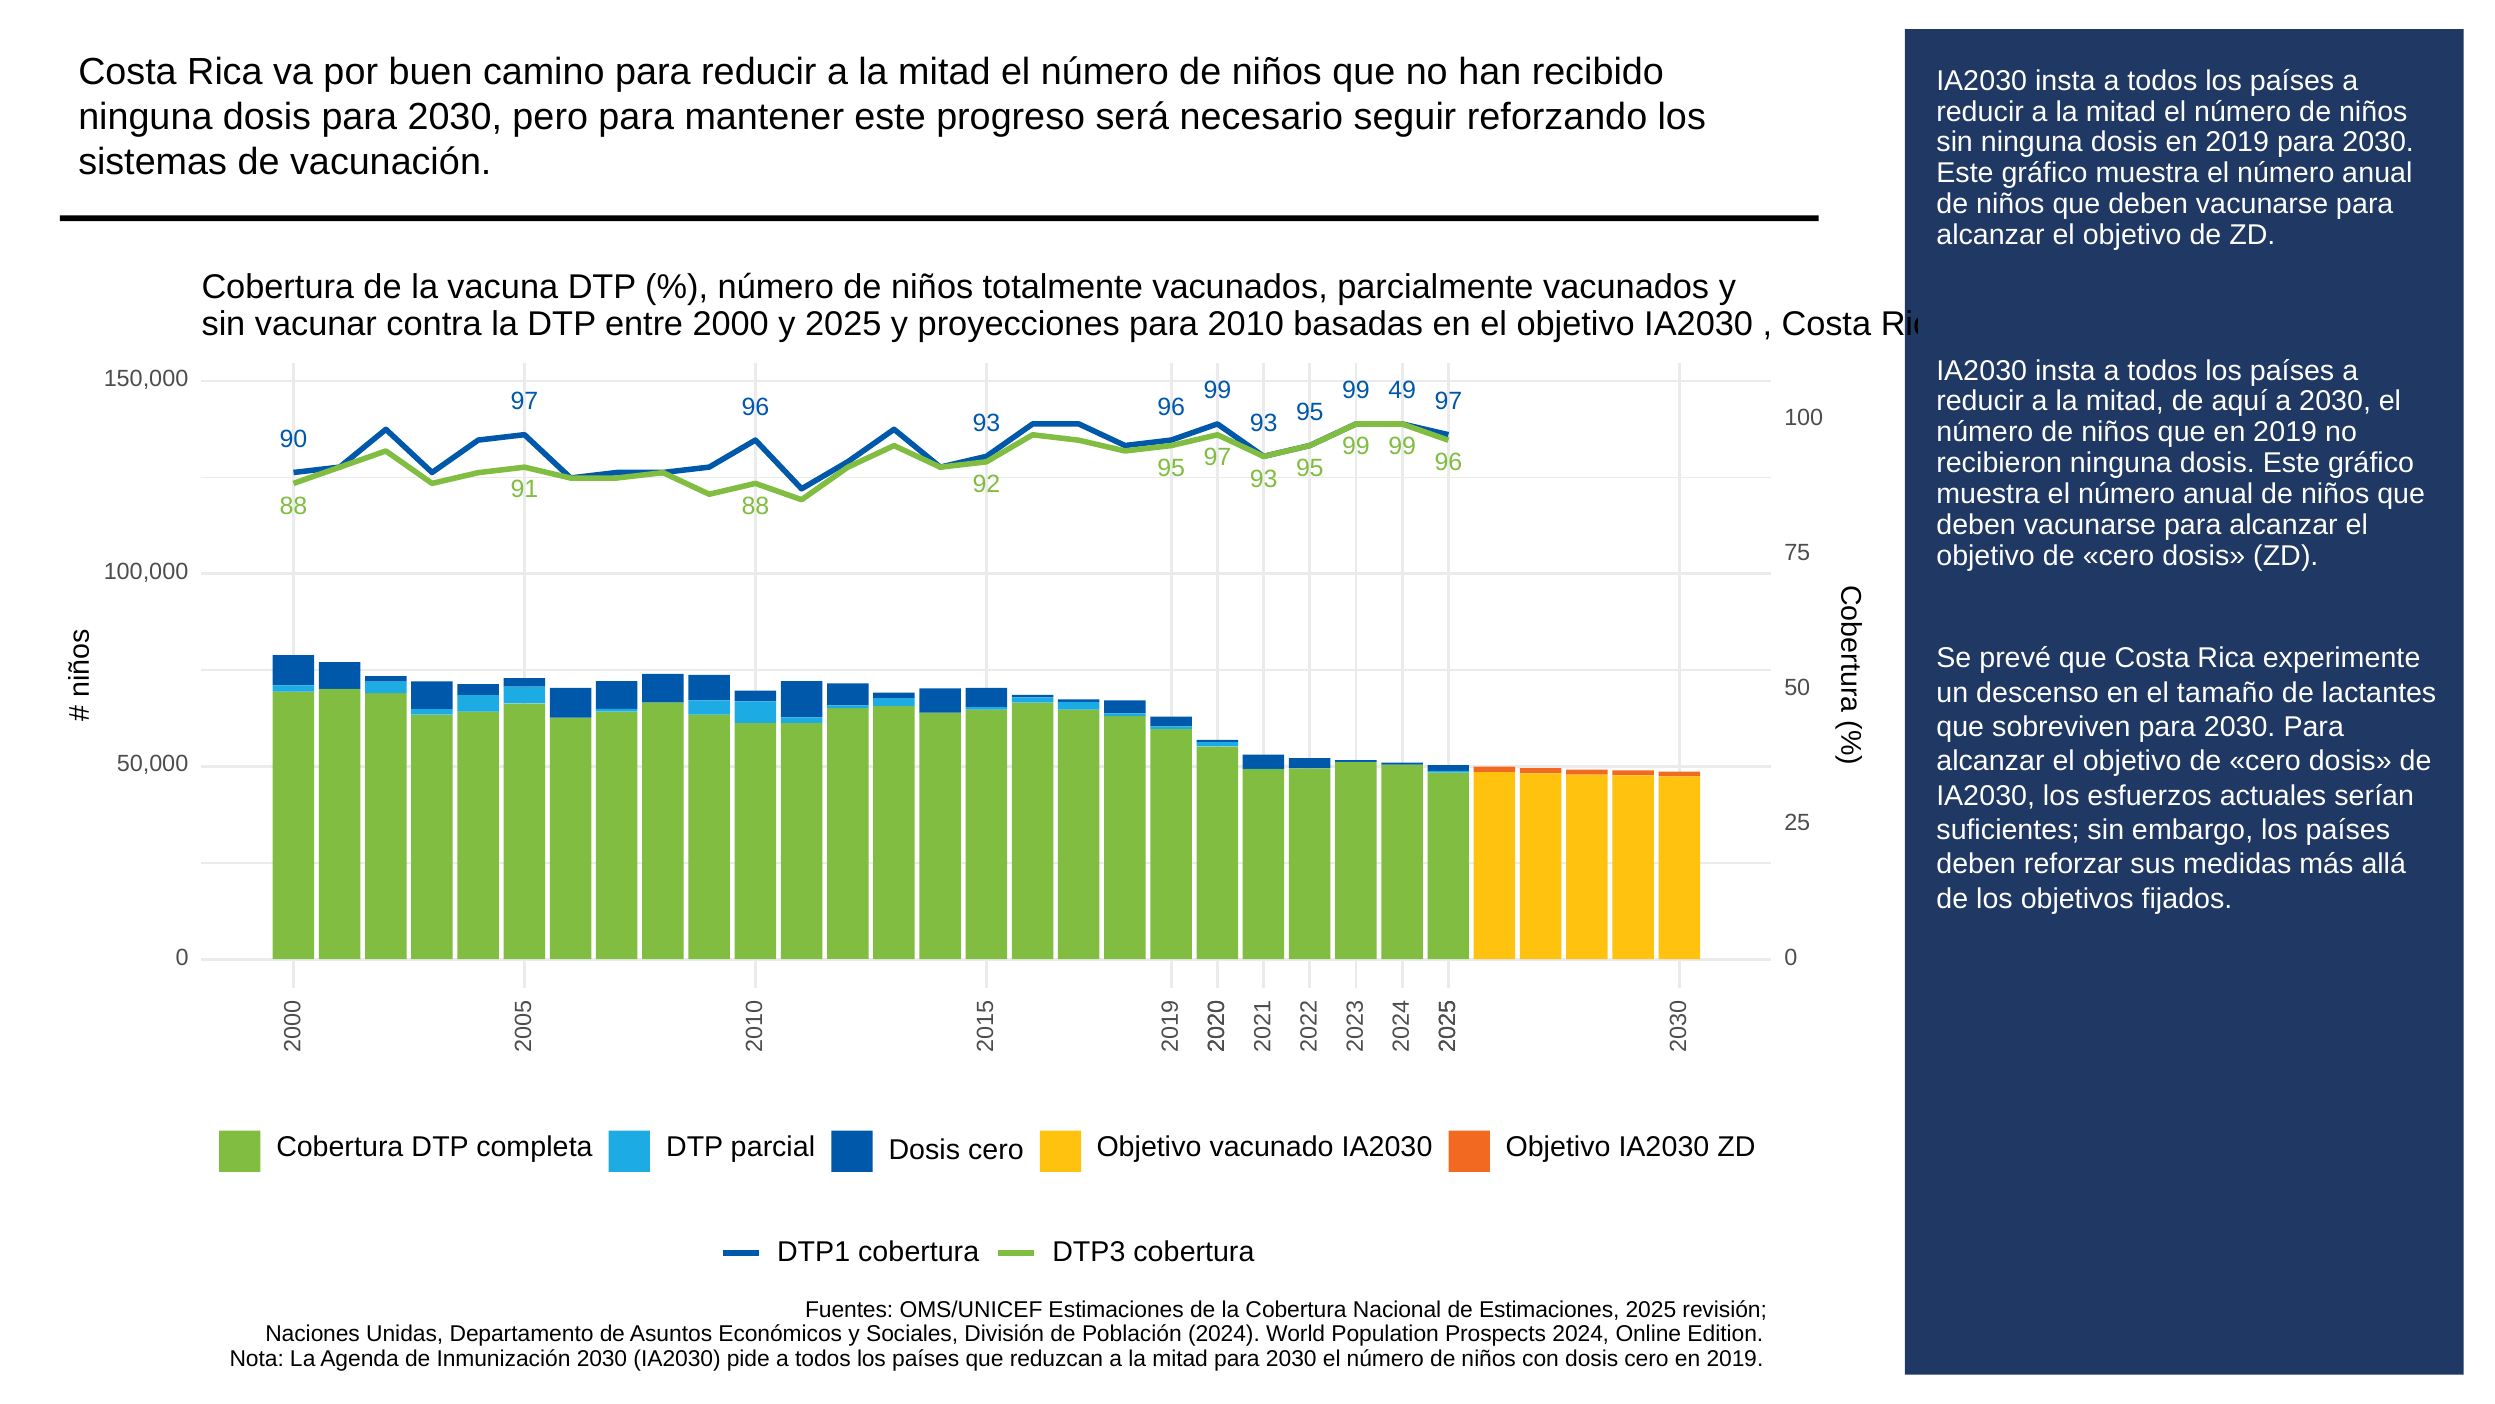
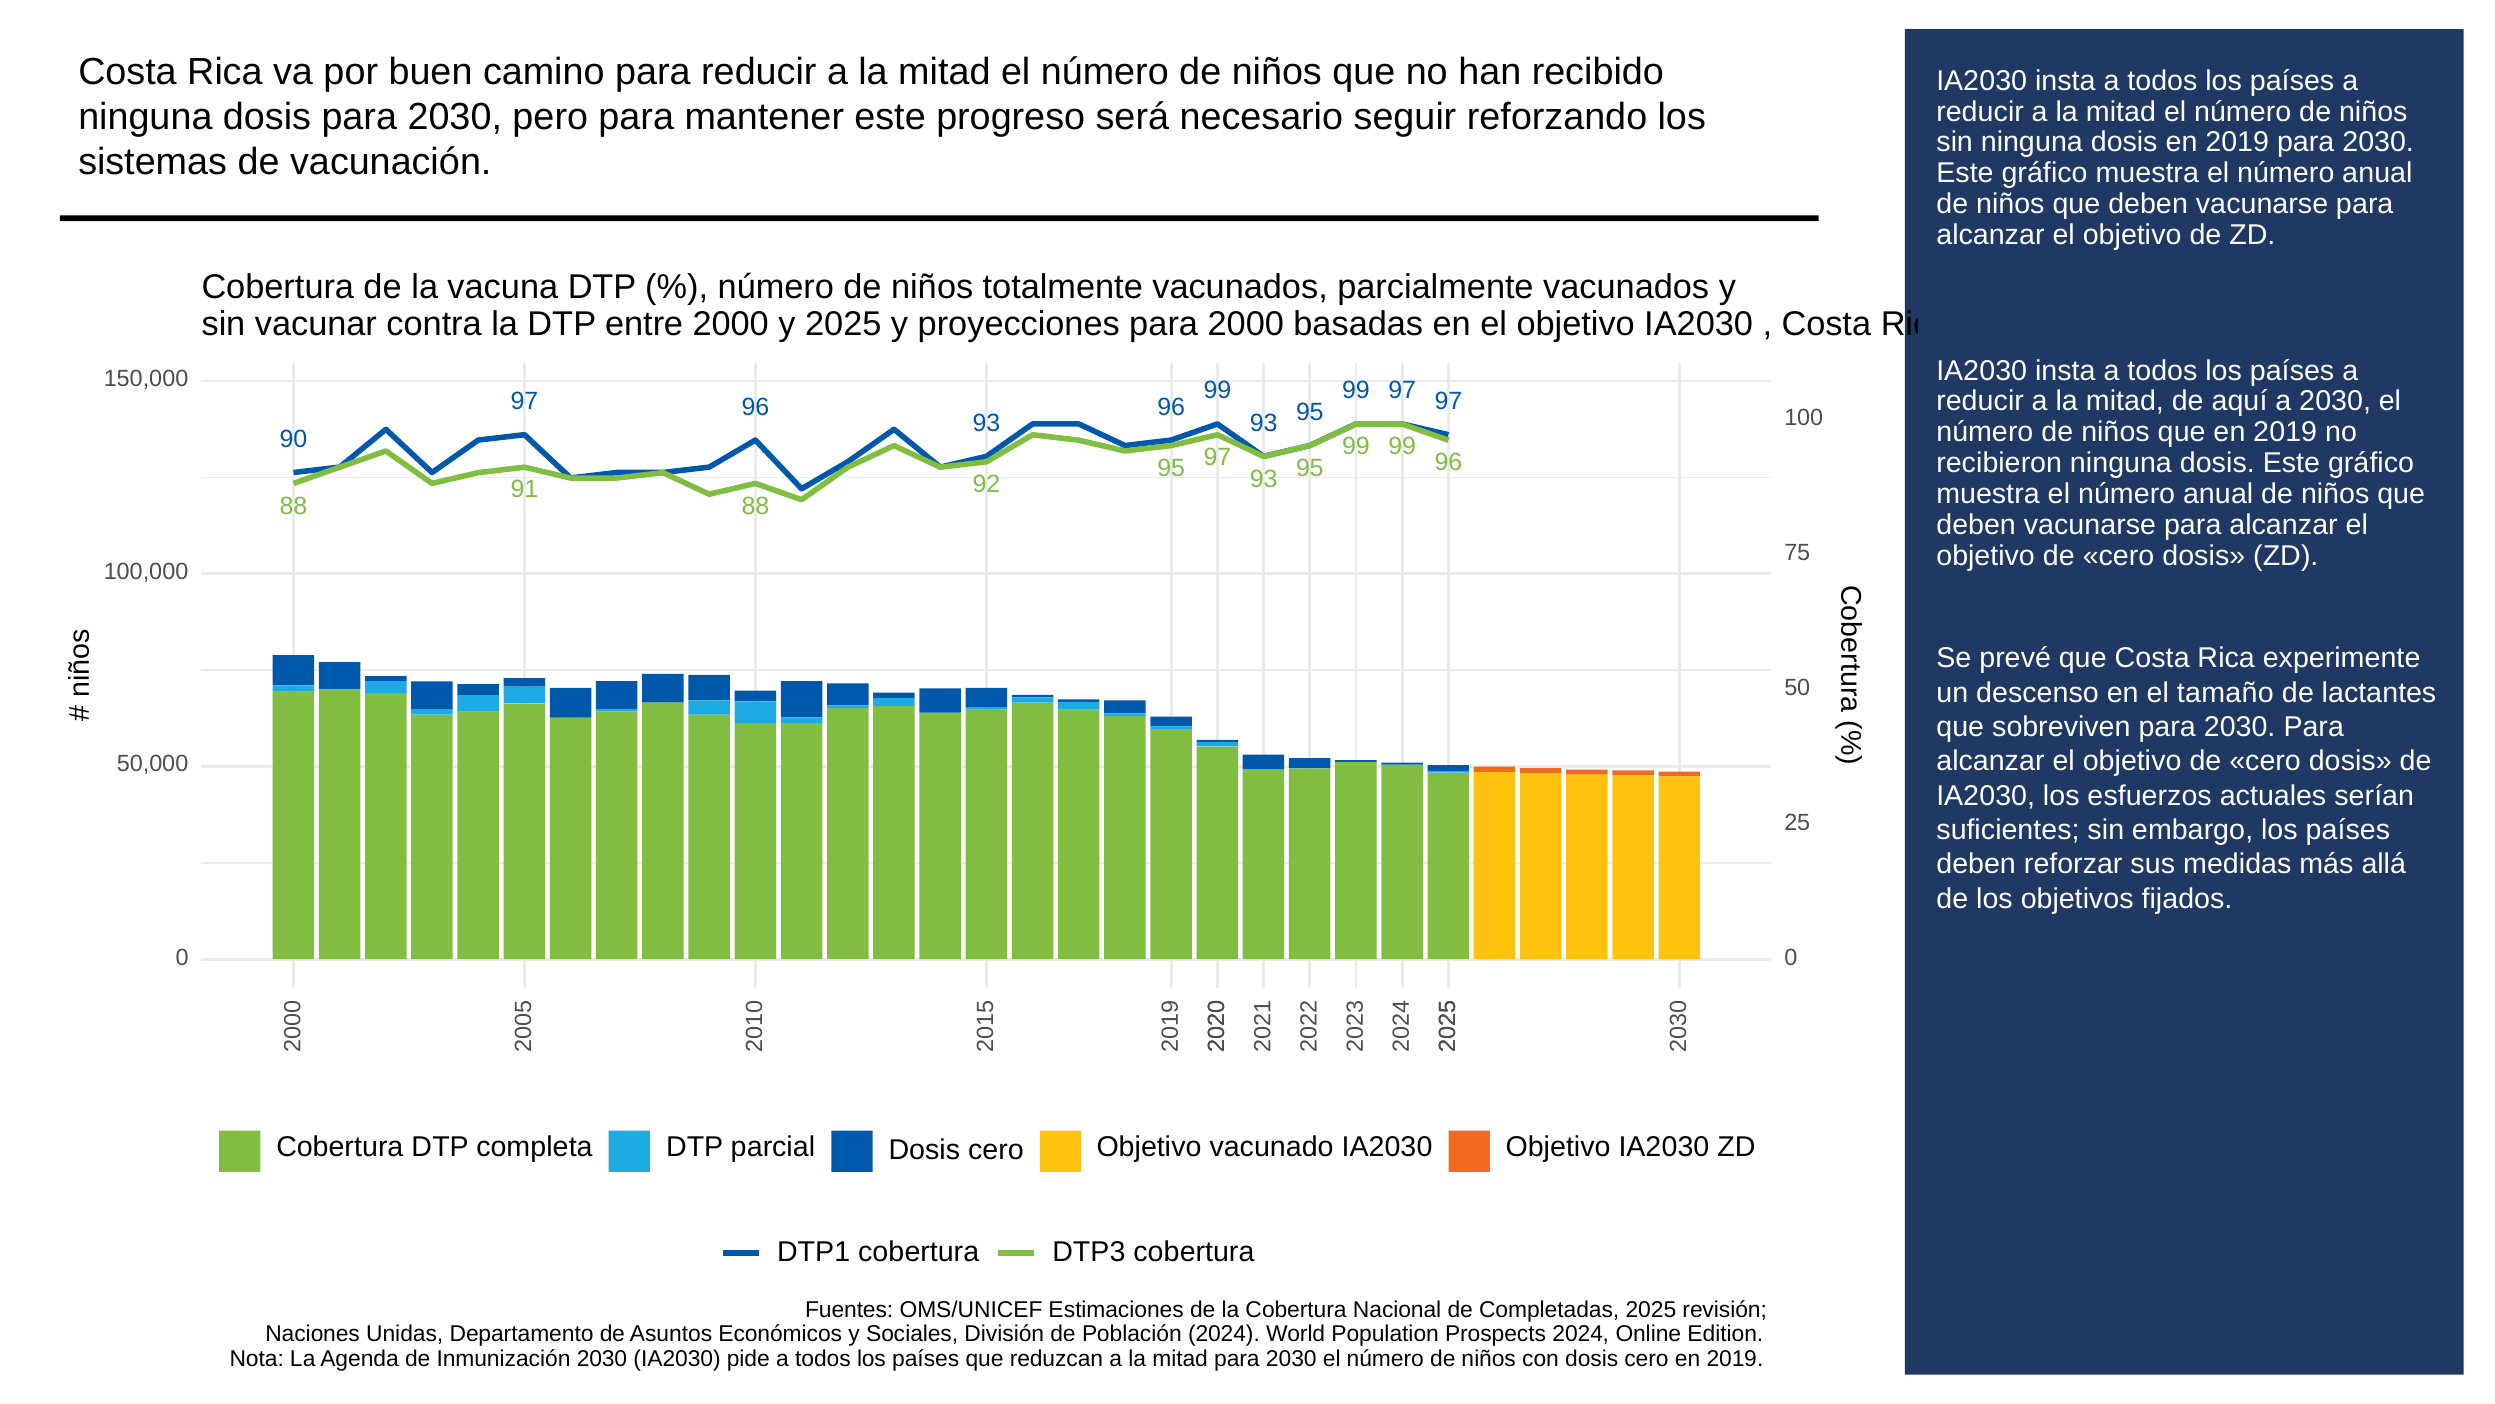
para 2010: 2010 -> 2000 (1246, 324)
99 49: 49 -> 97 (1402, 391)
de Estimaciones: Estimaciones -> Completadas (1549, 1309)
